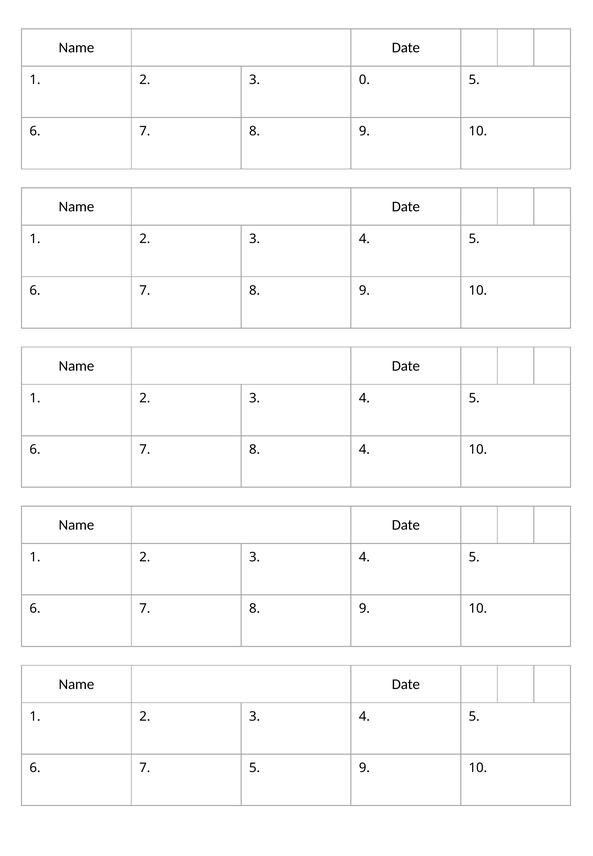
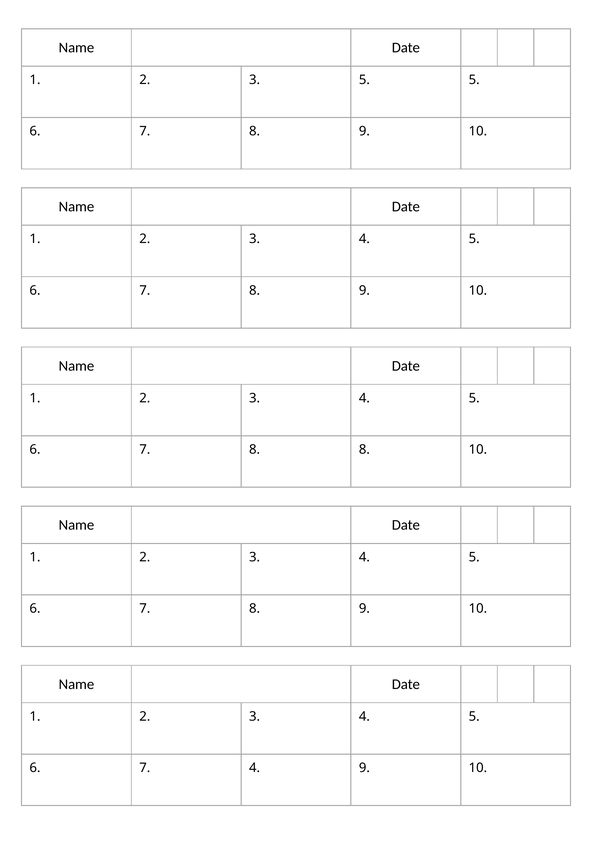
3 0: 0 -> 5 (364, 80)
8 4: 4 -> 8 (364, 450)
7 5: 5 -> 4 (255, 768)
